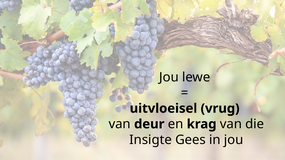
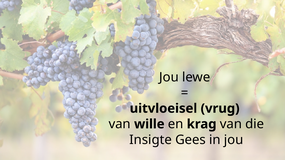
deur: deur -> wille (149, 124)
